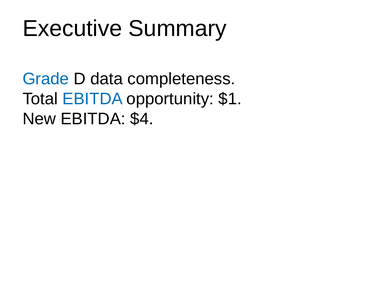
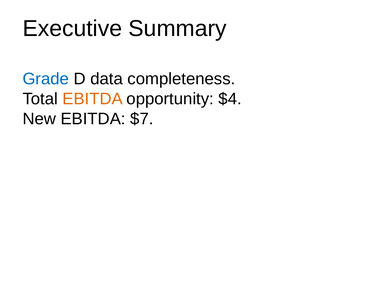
EBITDA colour: blue -> orange (93, 99)
$1: $1 -> $4 (230, 99)
$4: $4 -> $7 (142, 119)
